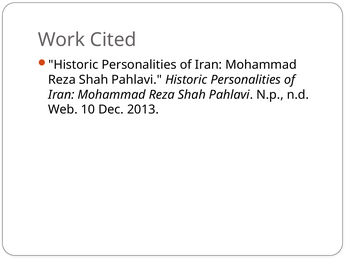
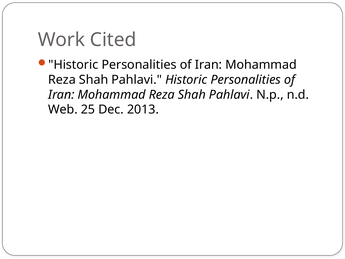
10: 10 -> 25 (88, 109)
